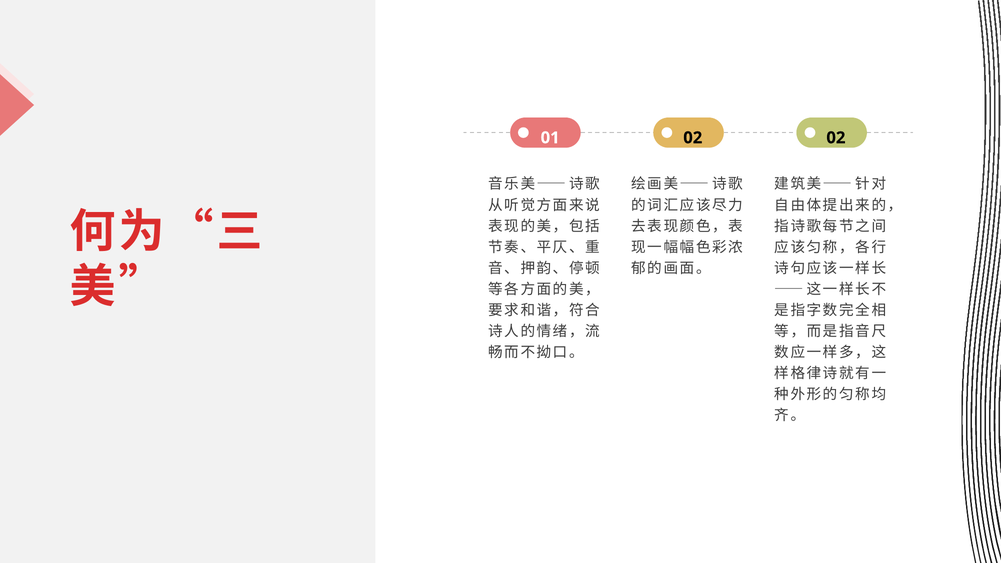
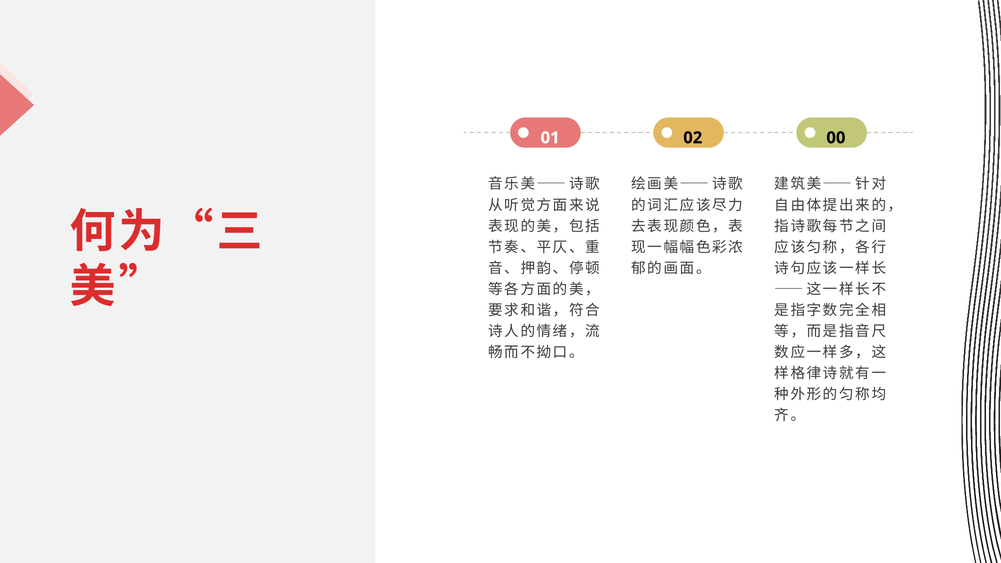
02 02: 02 -> 00 (836, 138)
